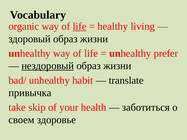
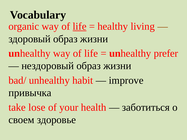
нездоровый underline: present -> none (48, 66)
translate: translate -> improve (126, 80)
skip: skip -> lose (37, 107)
